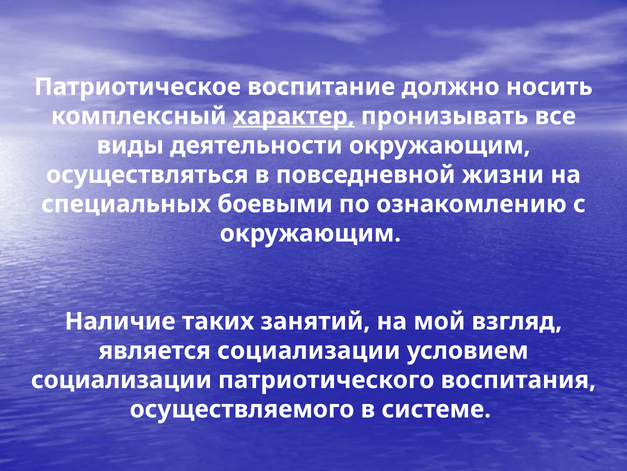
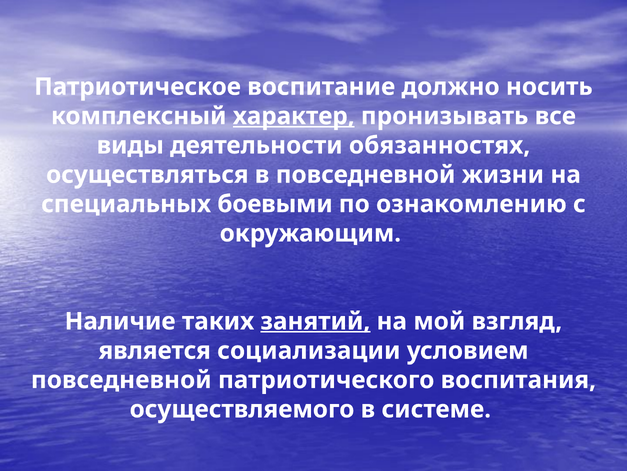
деятельности окружающим: окружающим -> обязанностях (440, 145)
занятий underline: none -> present (315, 321)
социализации: социализации -> повседневной (121, 379)
